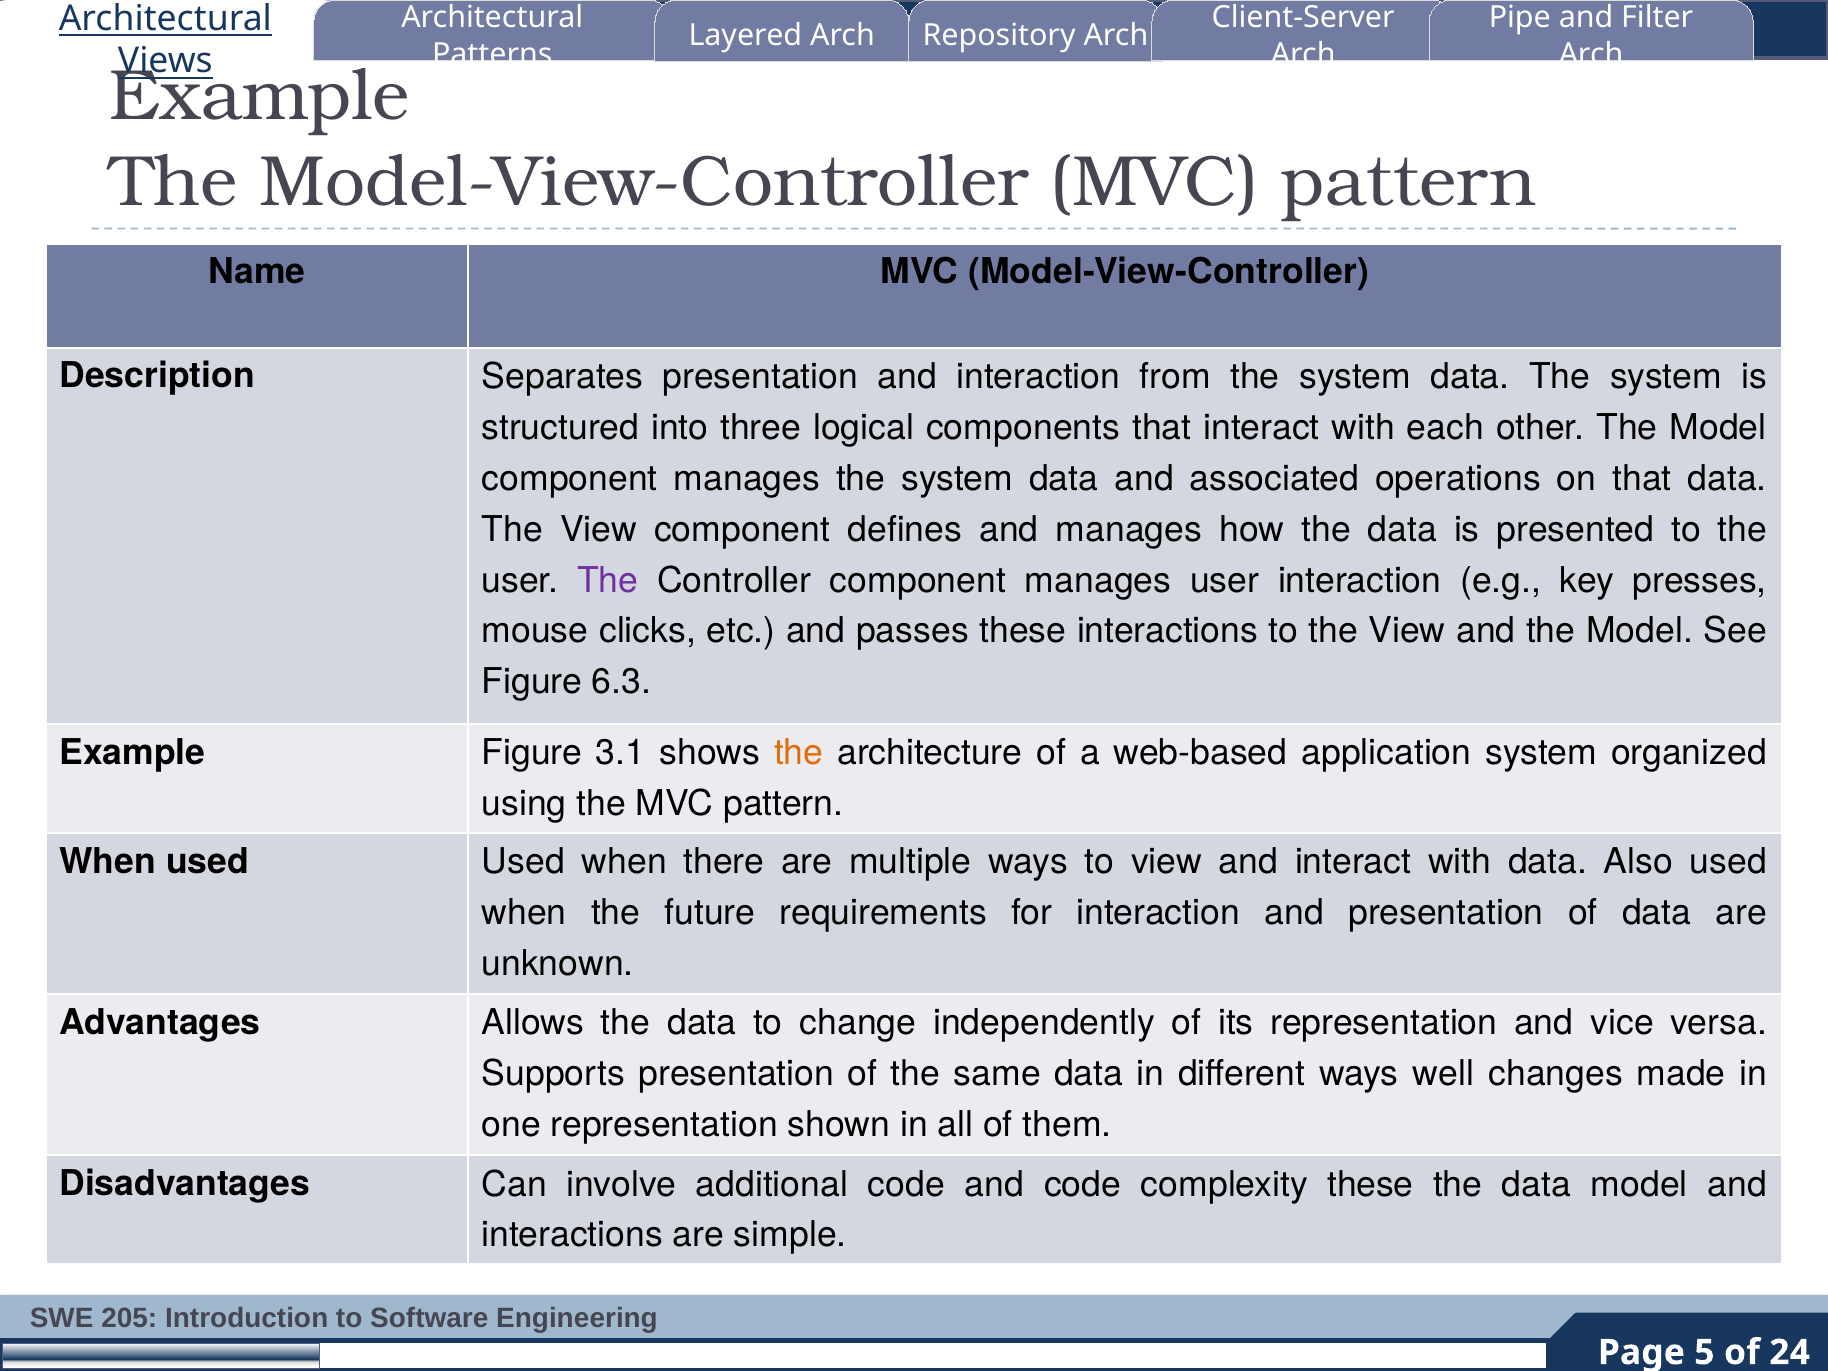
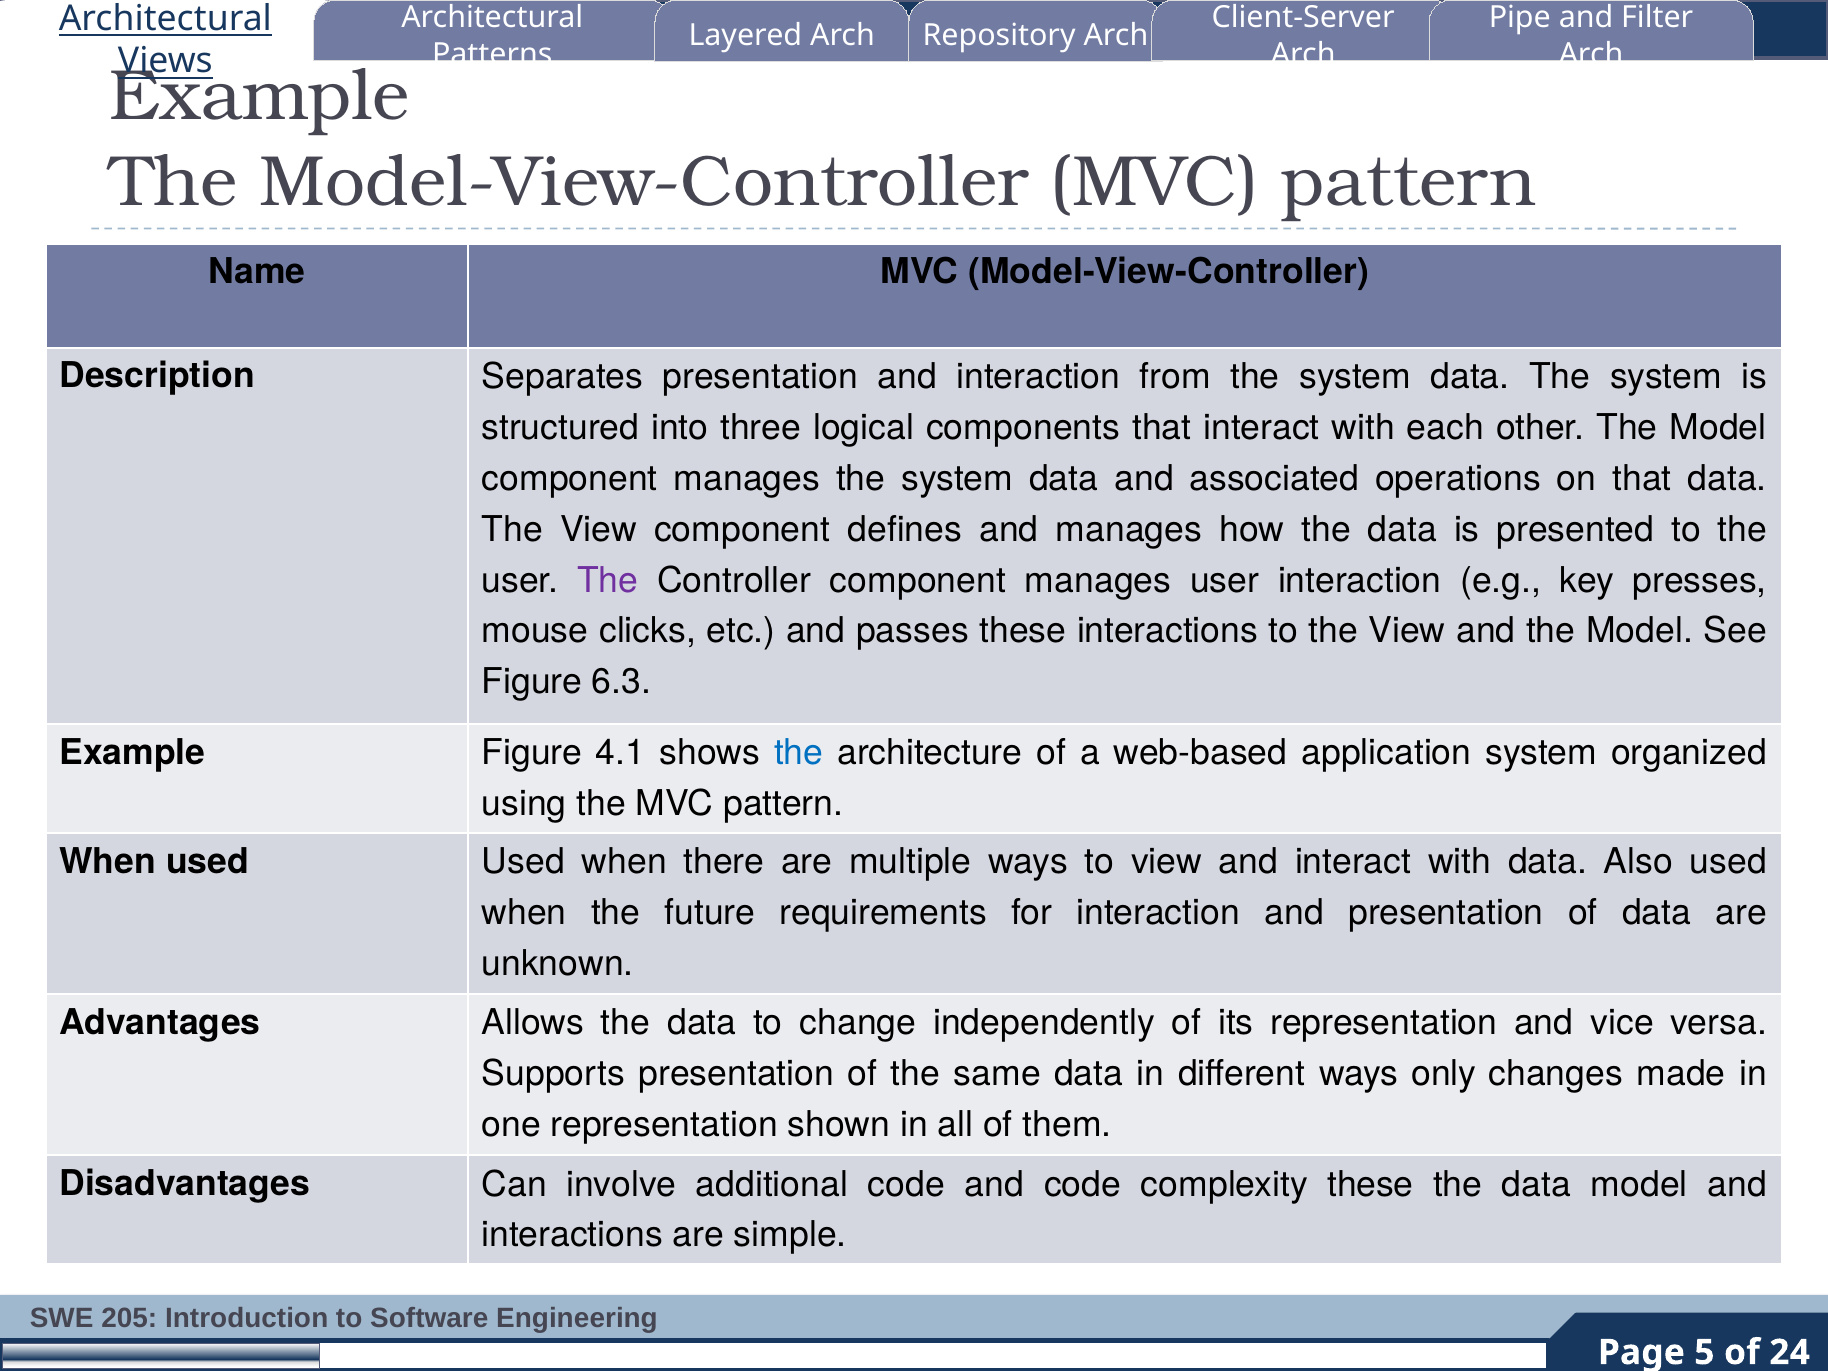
3.1: 3.1 -> 4.1 (621, 753)
the colour: orange -> blue (799, 753)
well: well -> only (1444, 1074)
